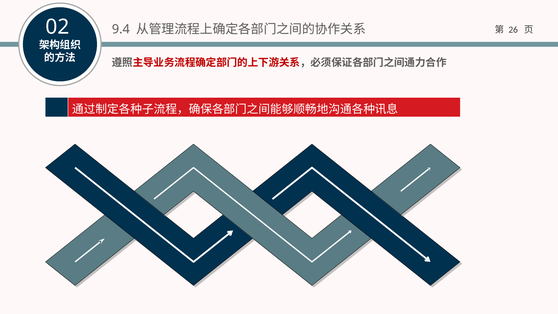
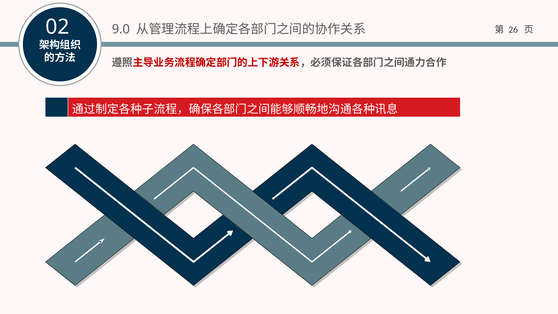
9.4: 9.4 -> 9.0 (121, 29)
